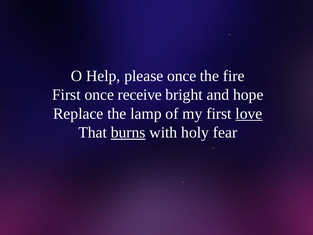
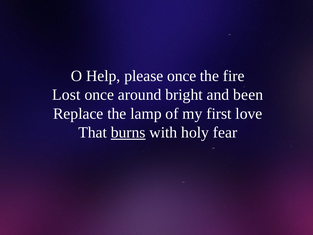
First: First -> Lost (66, 95)
receive: receive -> around (140, 95)
hope: hope -> been (248, 95)
love underline: present -> none (249, 114)
